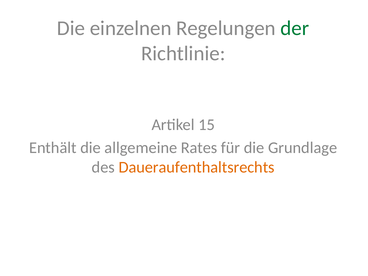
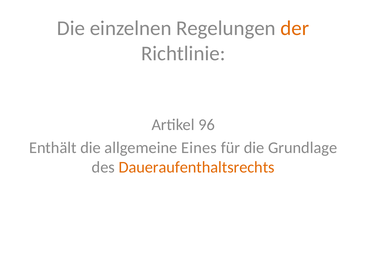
der colour: green -> orange (295, 28)
15: 15 -> 96 (207, 125)
Rates: Rates -> Eines (199, 148)
